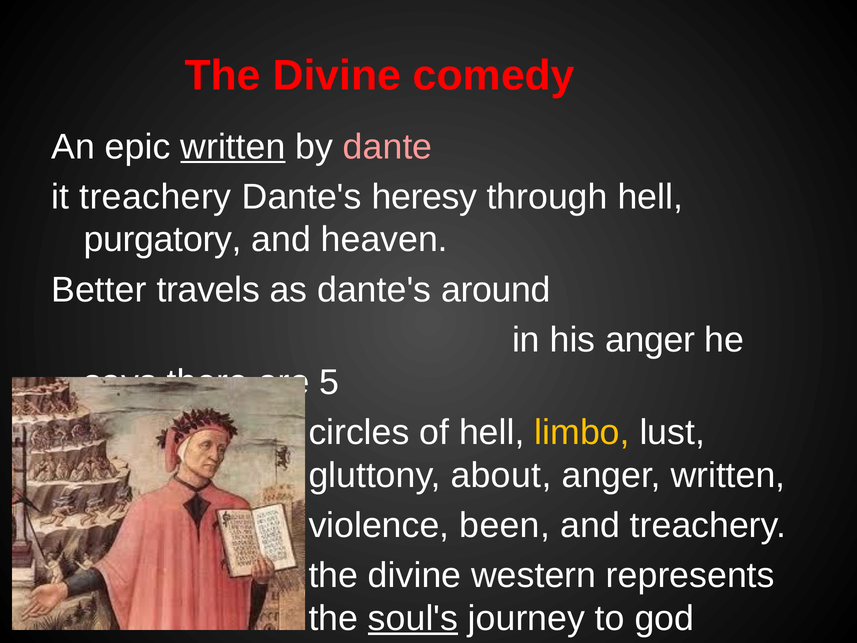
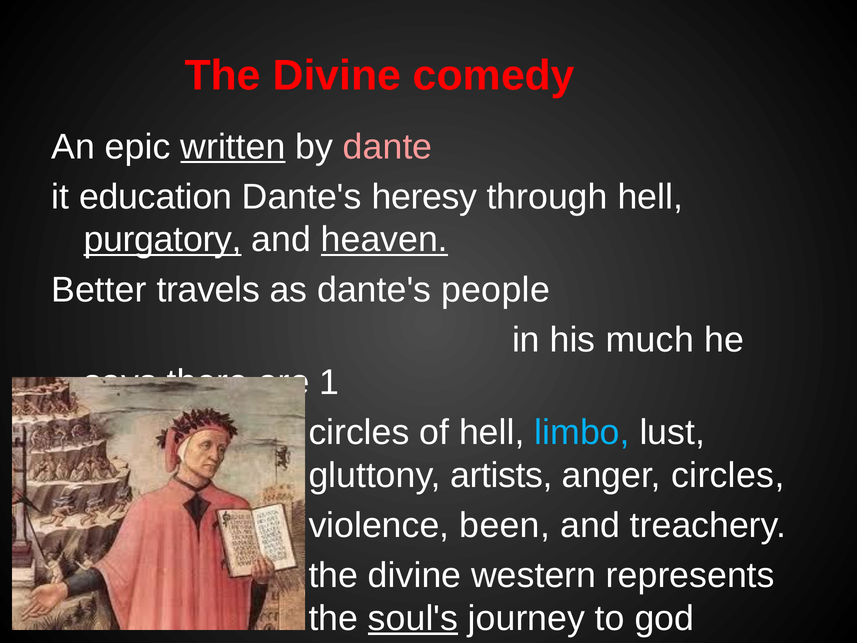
it treachery: treachery -> education (156, 197)
purgatory underline: none -> present (163, 240)
heaven underline: none -> present (384, 240)
around: around -> people (495, 290)
his anger: anger -> much (650, 340)
5: 5 -> 1 (329, 382)
limbo colour: yellow -> light blue (582, 432)
about: about -> artists (501, 475)
anger written: written -> circles (728, 475)
